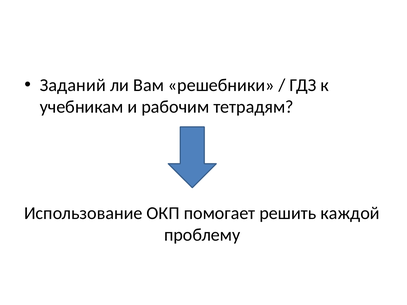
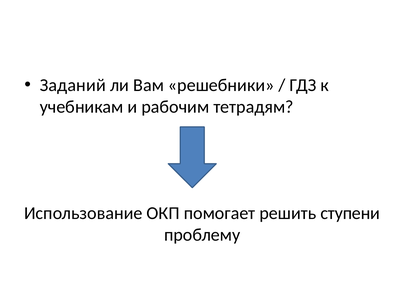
каждой: каждой -> ступени (350, 213)
